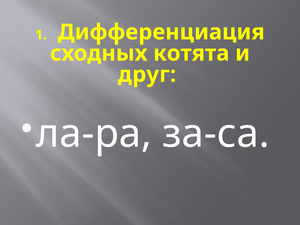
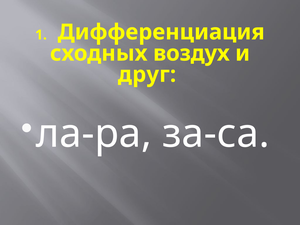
котята: котята -> воздух (191, 53)
